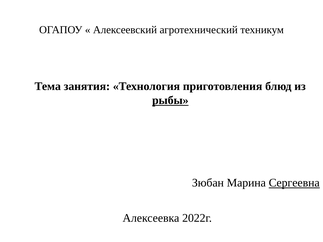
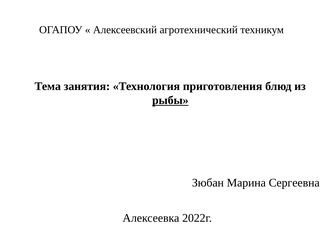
Сергеевна underline: present -> none (294, 183)
